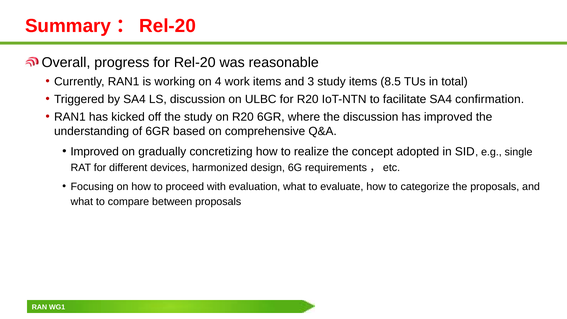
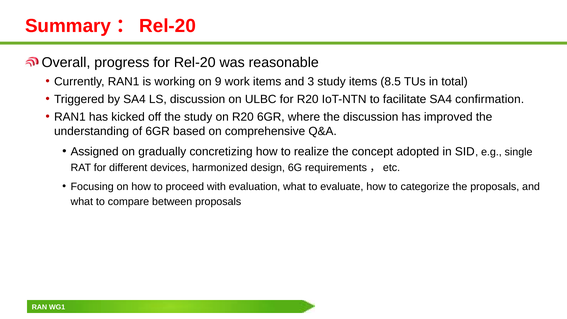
4: 4 -> 9 (218, 81)
Improved: Improved -> Assigned (95, 152)
